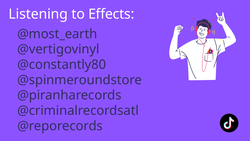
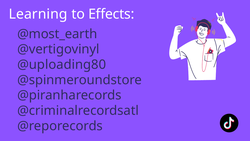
Listening: Listening -> Learning (38, 14)
@constantly80: @constantly80 -> @uploading80 (62, 64)
